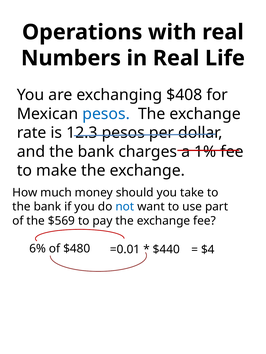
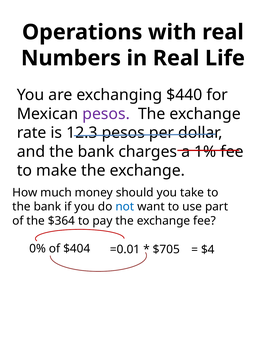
$408: $408 -> $440 (184, 95)
pesos colour: blue -> purple (106, 114)
$569: $569 -> $364 (61, 221)
6%: 6% -> 0% (38, 249)
$480: $480 -> $404 (77, 249)
$440: $440 -> $705 (166, 250)
